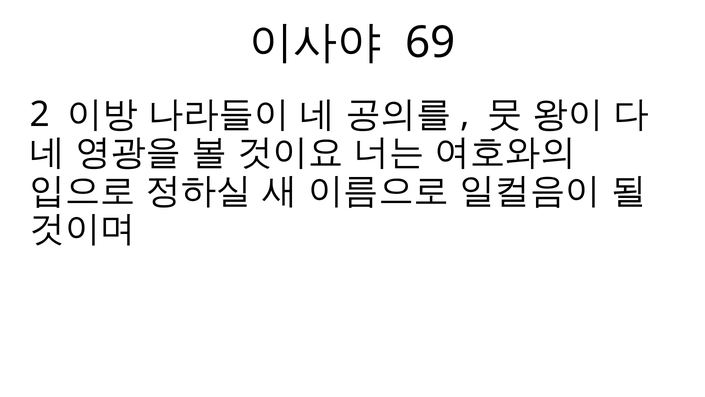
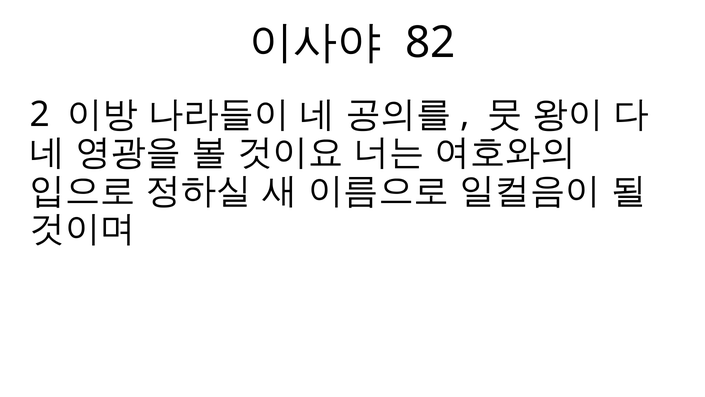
69: 69 -> 82 (430, 42)
